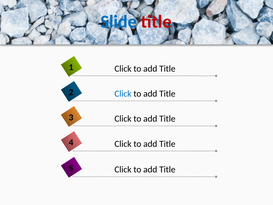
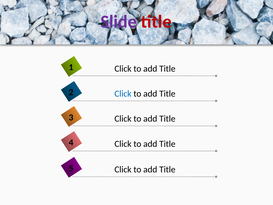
Slide colour: blue -> purple (119, 22)
